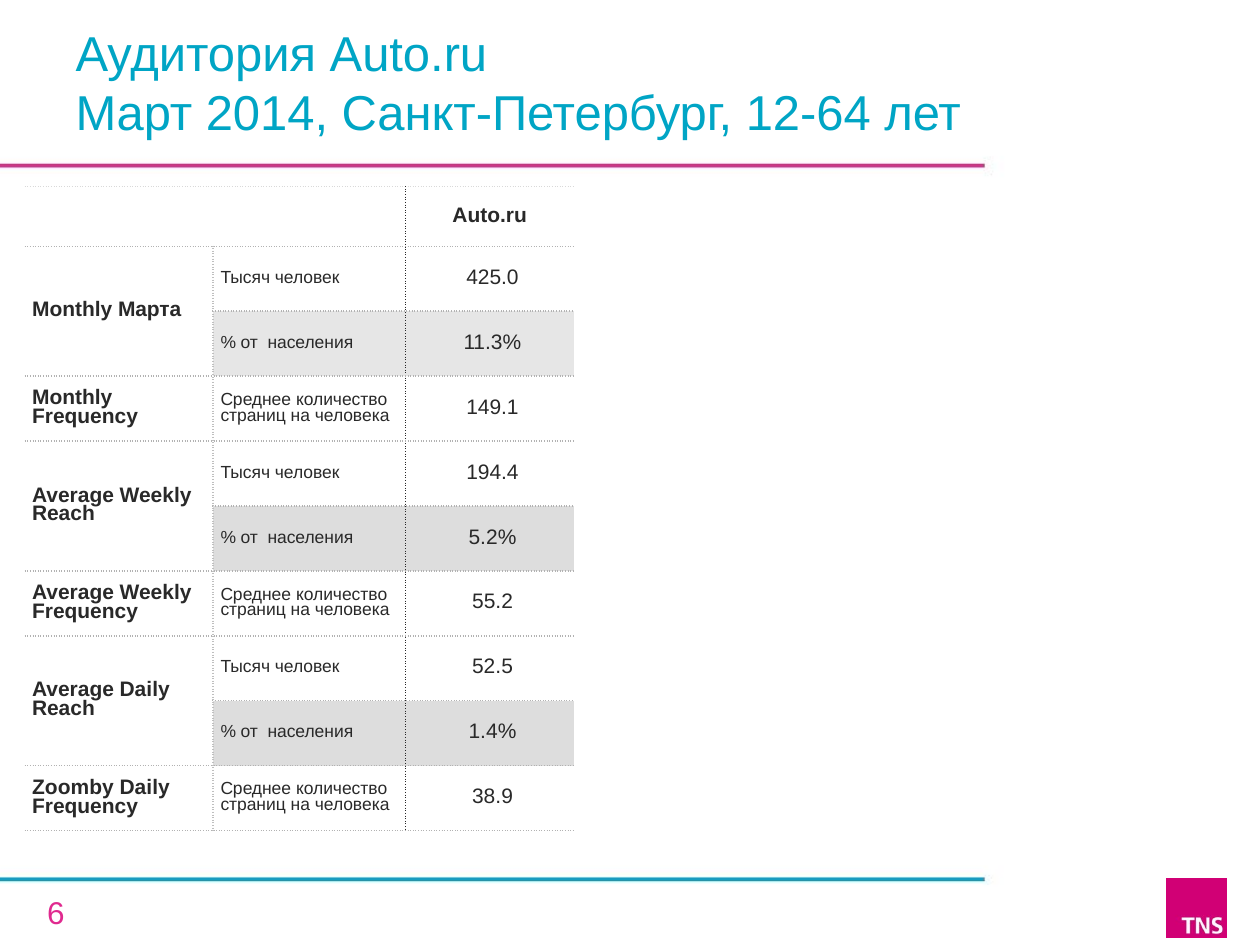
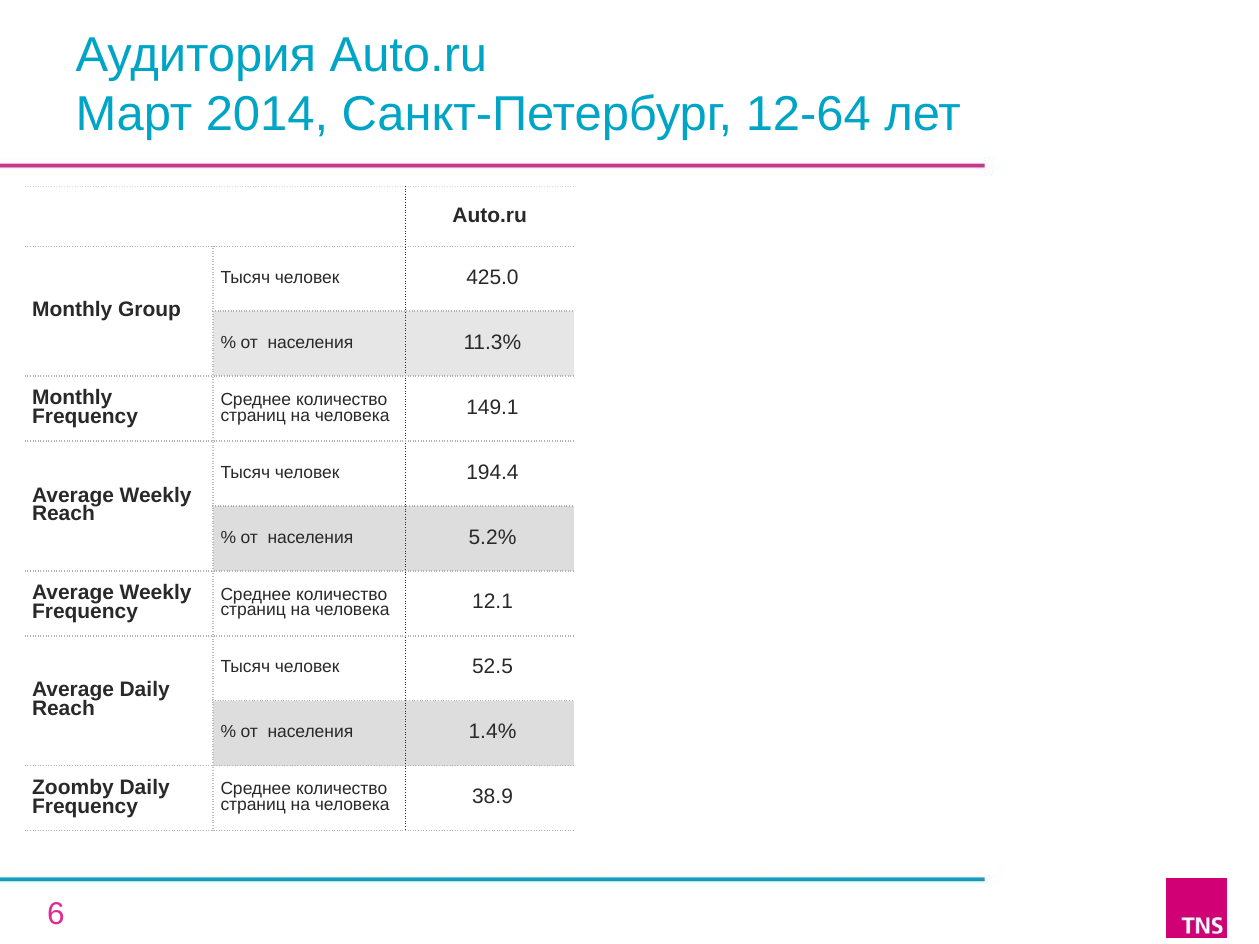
Марта: Марта -> Group (150, 310)
55.2: 55.2 -> 12.1 (493, 602)
